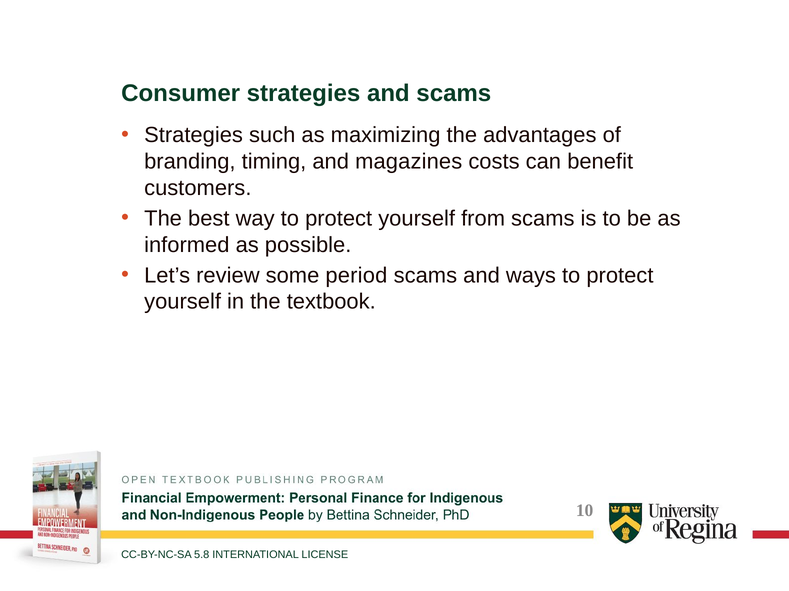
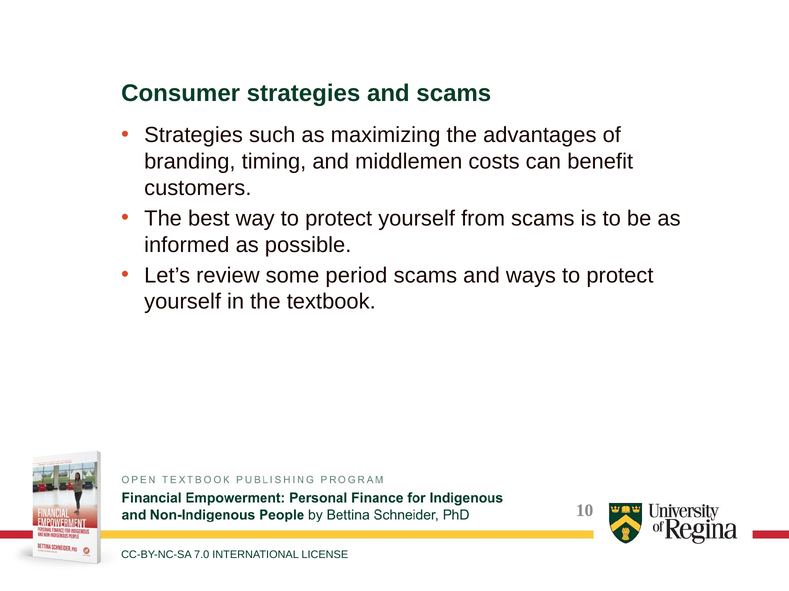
magazines: magazines -> middlemen (409, 162)
5.8: 5.8 -> 7.0 (202, 555)
